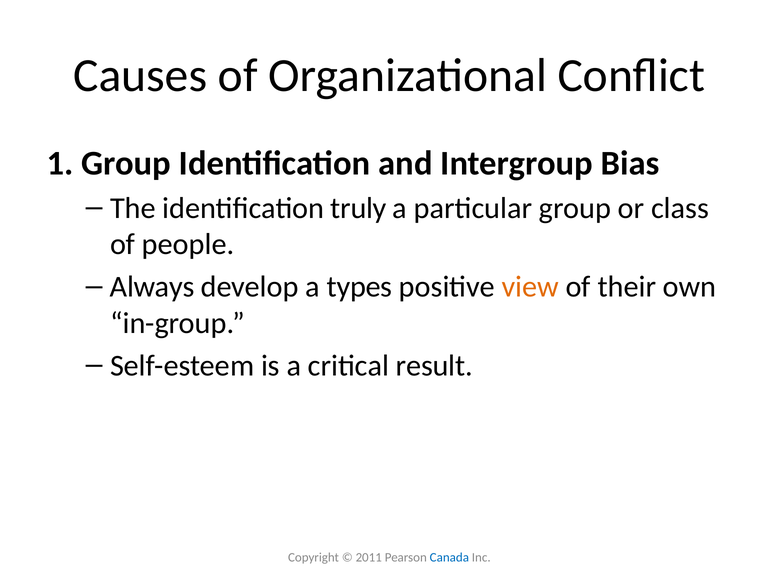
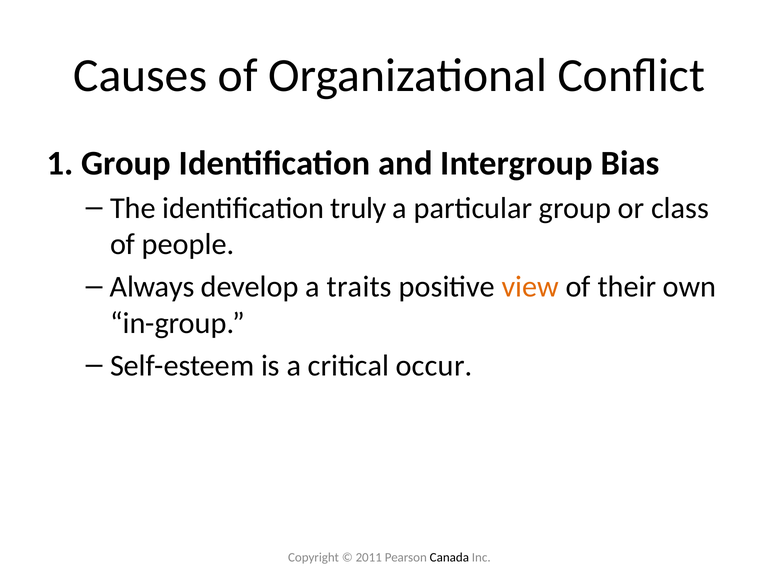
types: types -> traits (359, 287)
result: result -> occur (434, 366)
Canada colour: blue -> black (449, 558)
